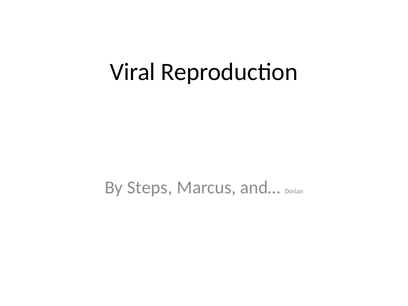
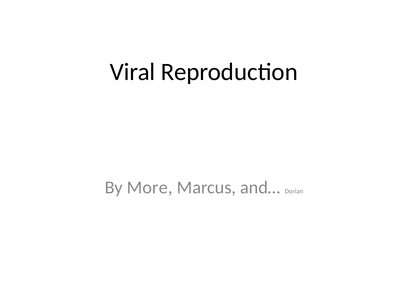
Steps: Steps -> More (150, 188)
